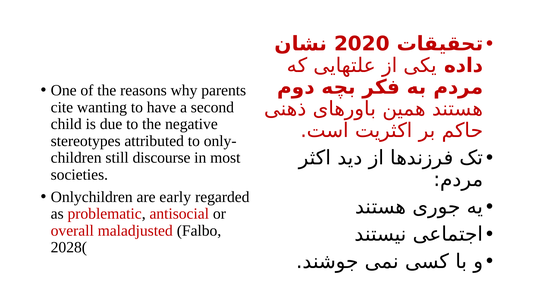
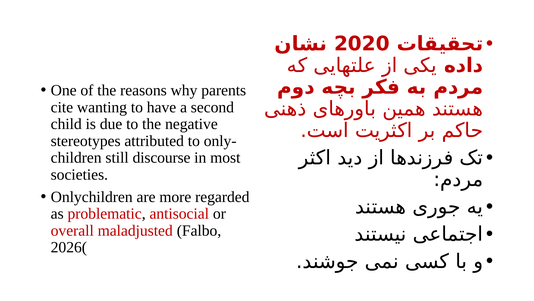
early: early -> more (175, 197)
2028(: 2028( -> 2026( (69, 247)
